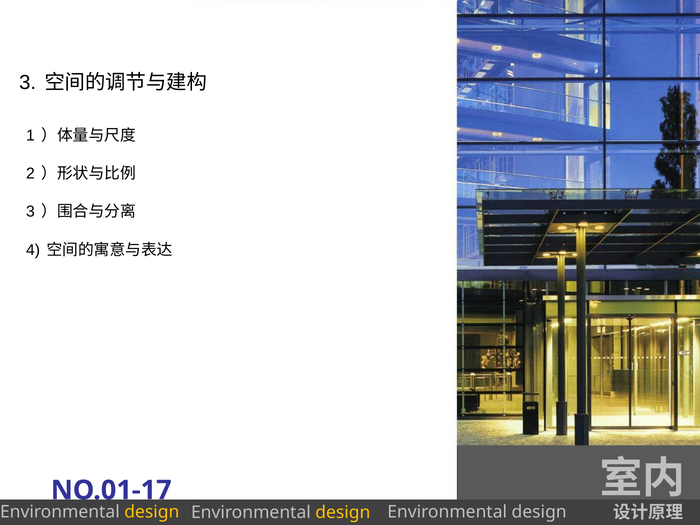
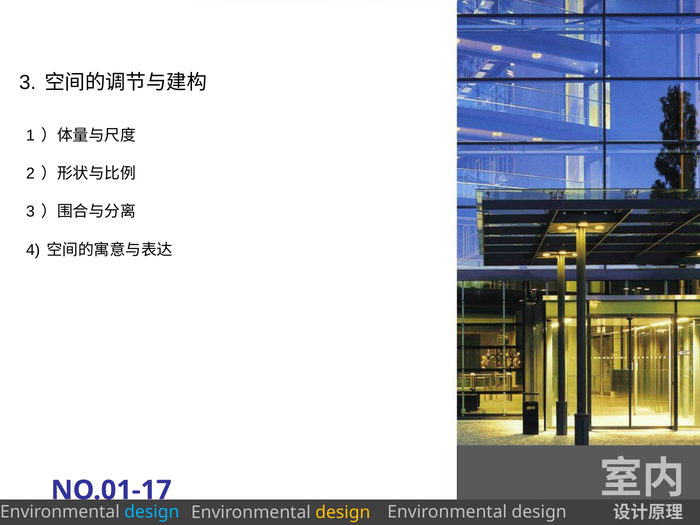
design colour: yellow -> light blue (152, 512)
